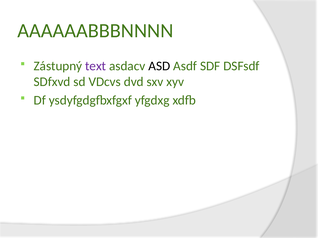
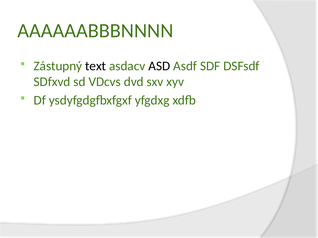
text colour: purple -> black (96, 66)
